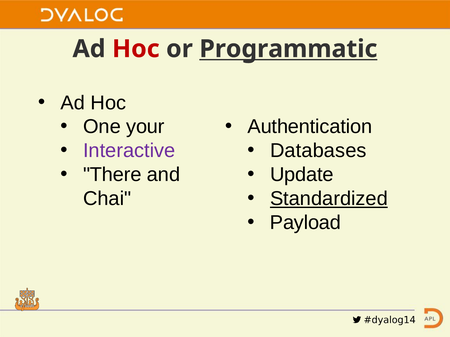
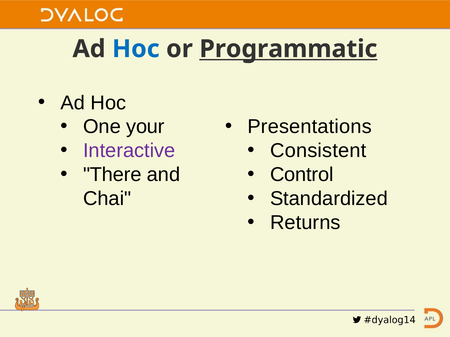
Hoc colour: red -> blue (136, 49)
Authentication: Authentication -> Presentations (310, 127)
Databases: Databases -> Consistent (318, 151)
Update: Update -> Control (302, 175)
Standardized underline: present -> none (329, 199)
Payload: Payload -> Returns (305, 223)
